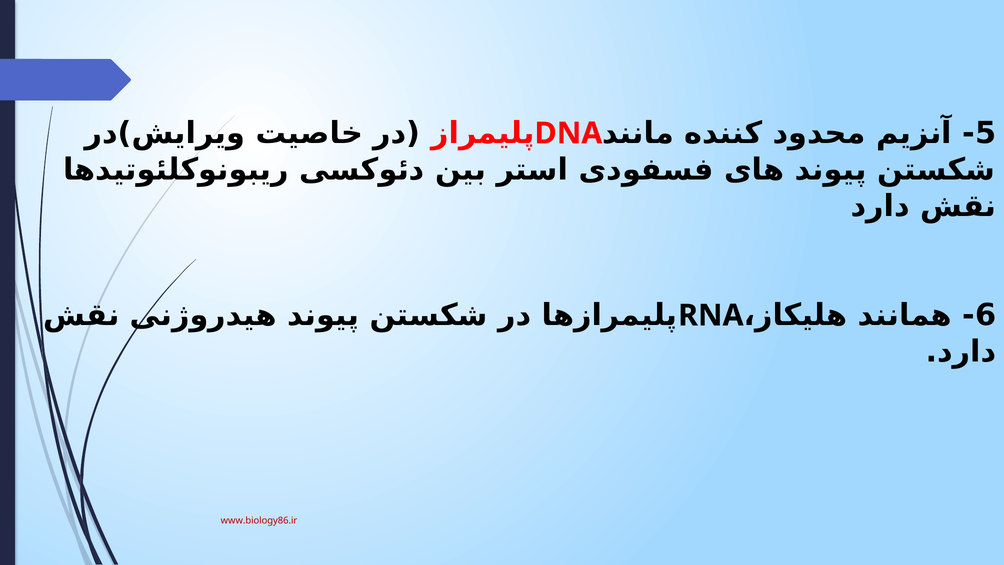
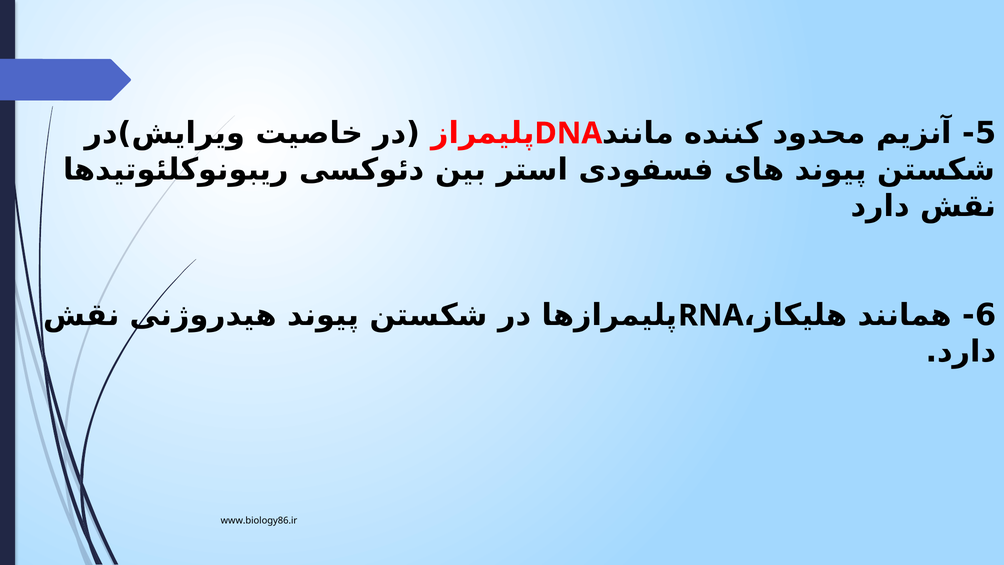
www.biology86.ir colour: red -> black (259, 520)
